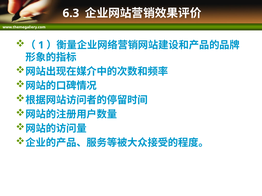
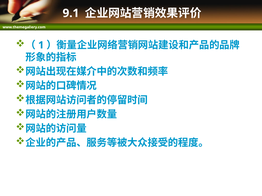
6.3: 6.3 -> 9.1 (71, 13)
